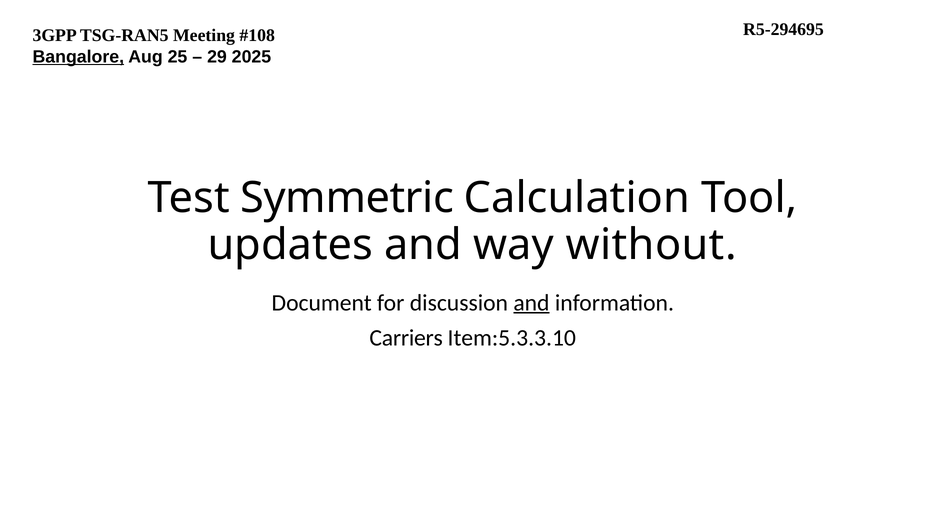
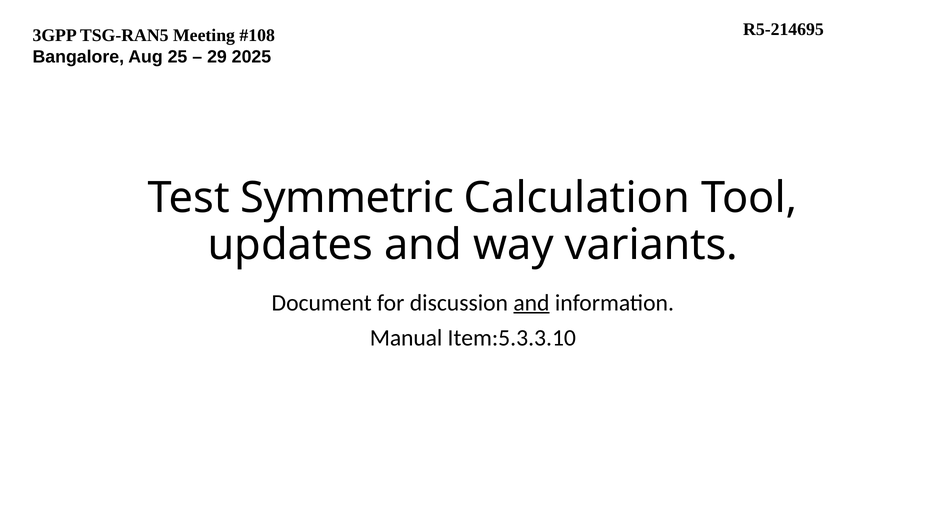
R5-294695: R5-294695 -> R5-214695 (783, 29)
Bangalore underline: present -> none (78, 57)
without: without -> variants (651, 245)
Carriers: Carriers -> Manual (406, 338)
